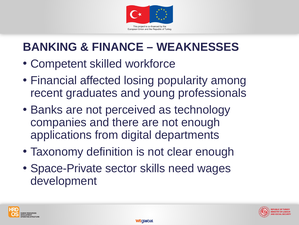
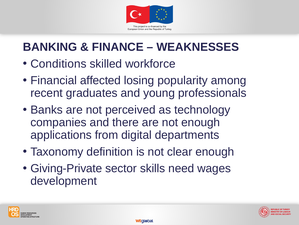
Competent: Competent -> Conditions (58, 64)
Space-Private: Space-Private -> Giving-Private (66, 168)
